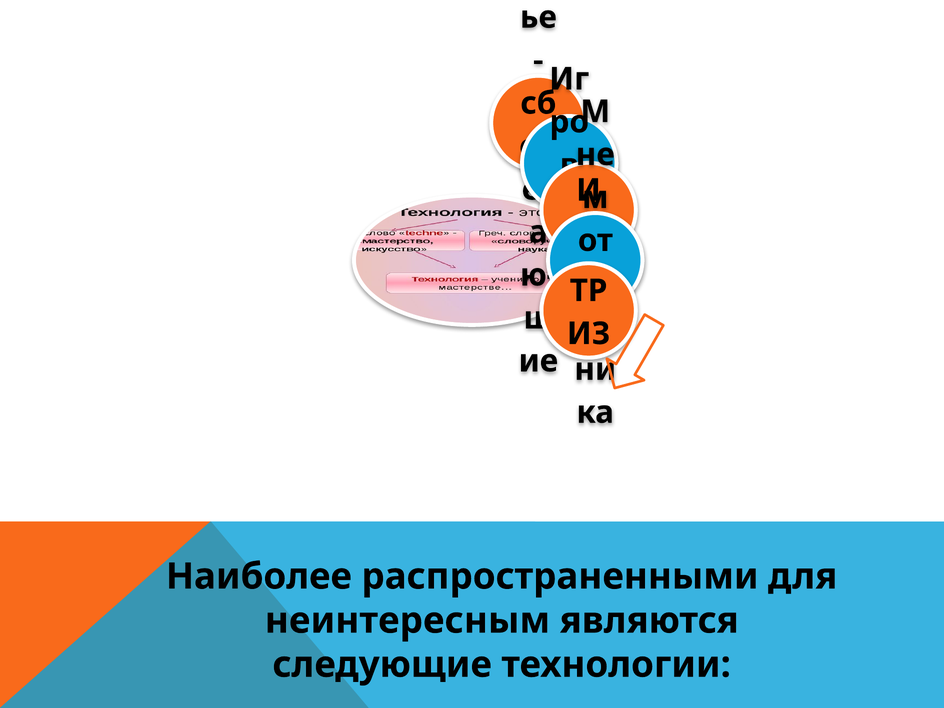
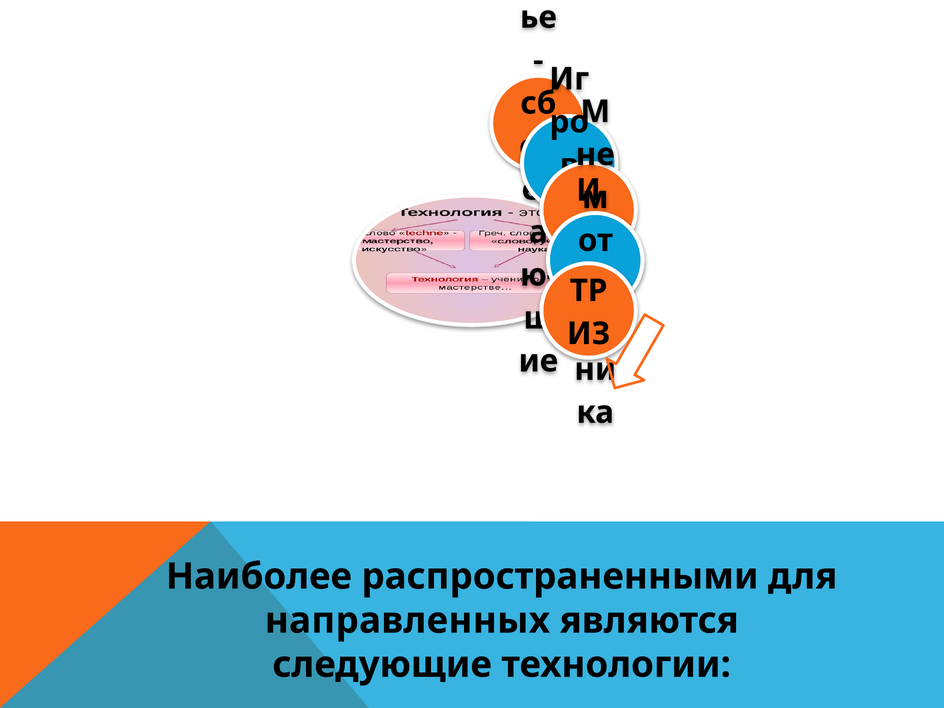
неинтересным: неинтересным -> направленных (407, 621)
